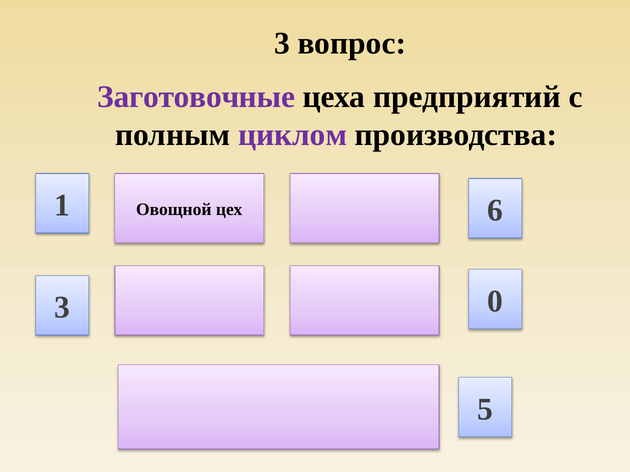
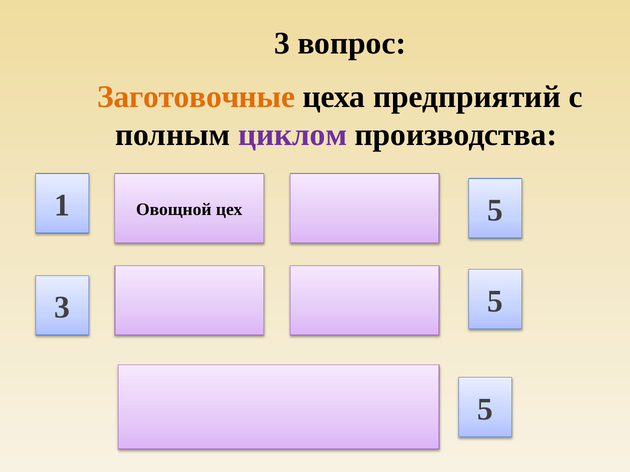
Заготовочные colour: purple -> orange (196, 97)
1 6: 6 -> 5 (495, 211)
3 0: 0 -> 5 (495, 302)
